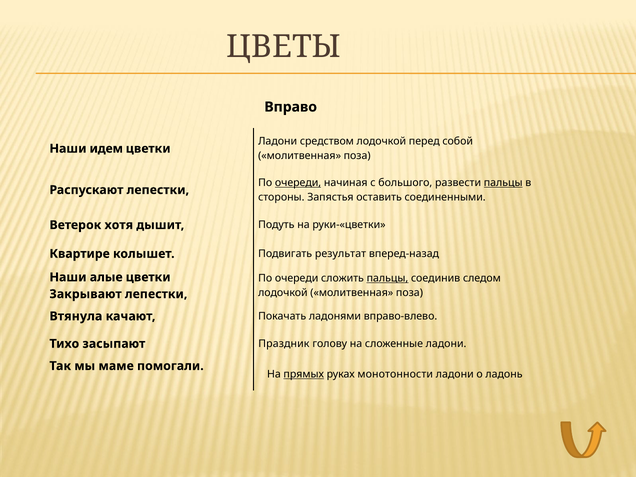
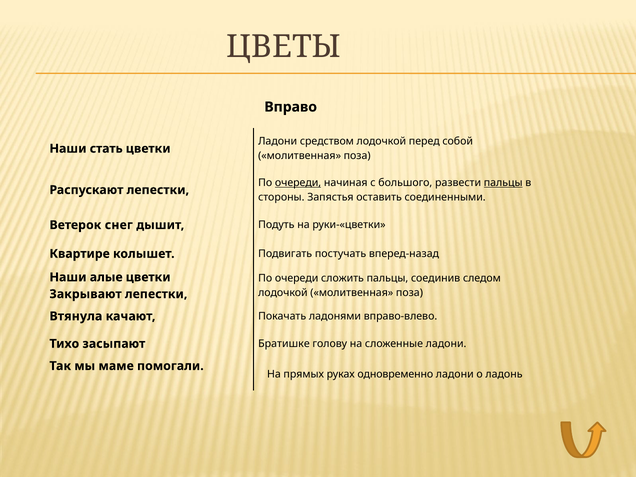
идем: идем -> стать (106, 149)
хотя: хотя -> снег (119, 225)
результат: результат -> постучать (341, 254)
пальцы underline: present -> none (387, 278)
Праздник: Праздник -> Братишке (284, 344)
прямых underline: present -> none (304, 374)
монотонности: монотонности -> одновременно (395, 374)
